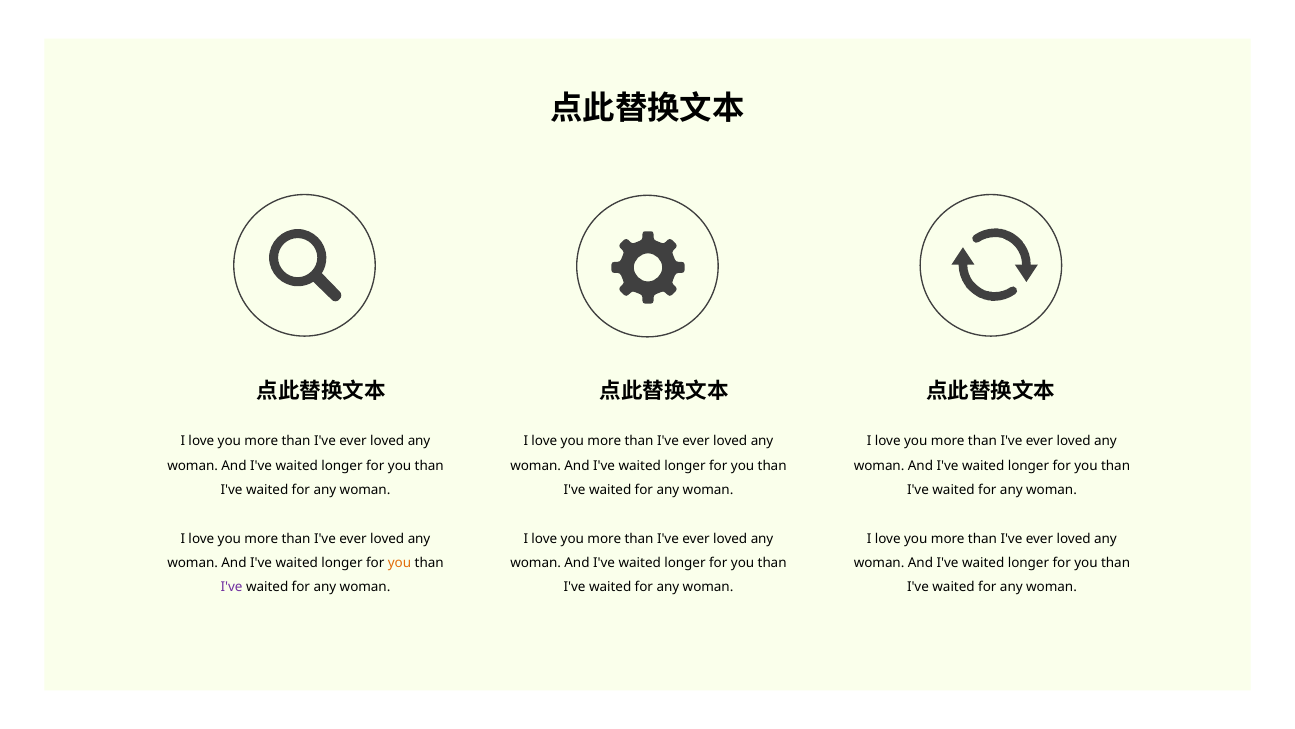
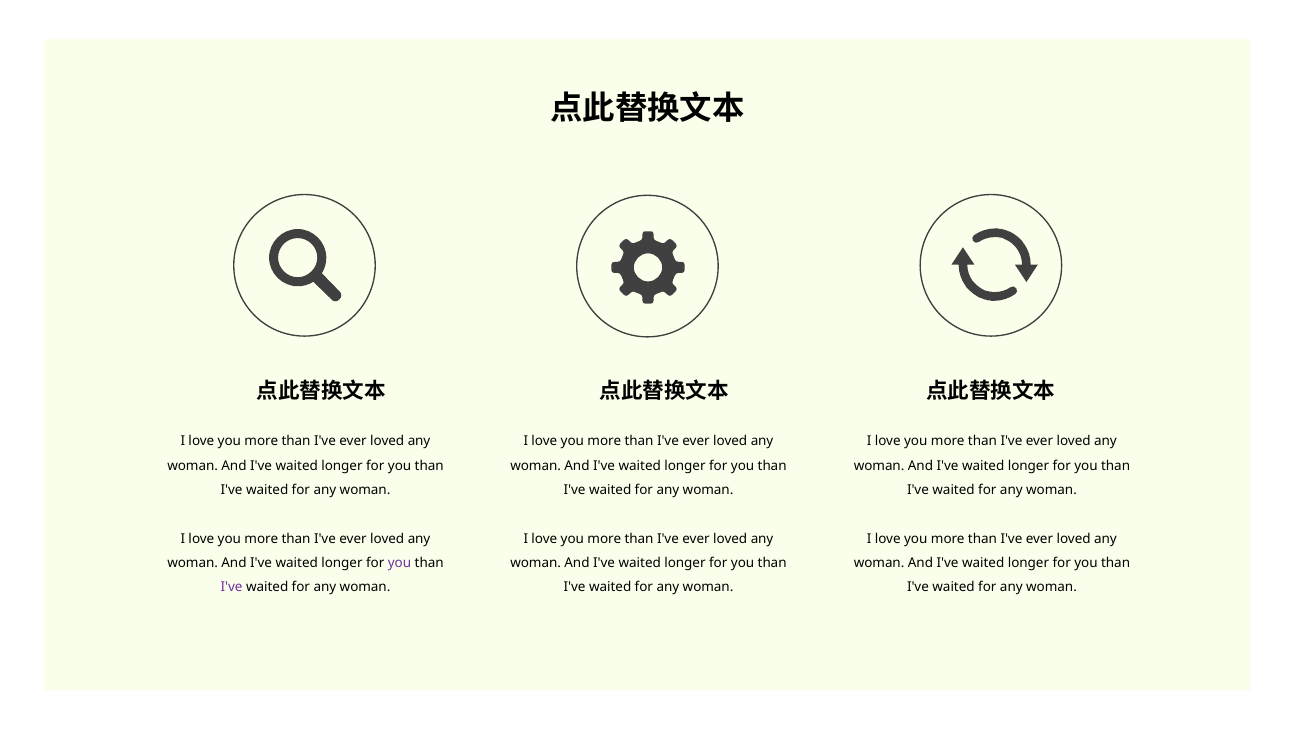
you colour: orange -> purple (400, 563)
